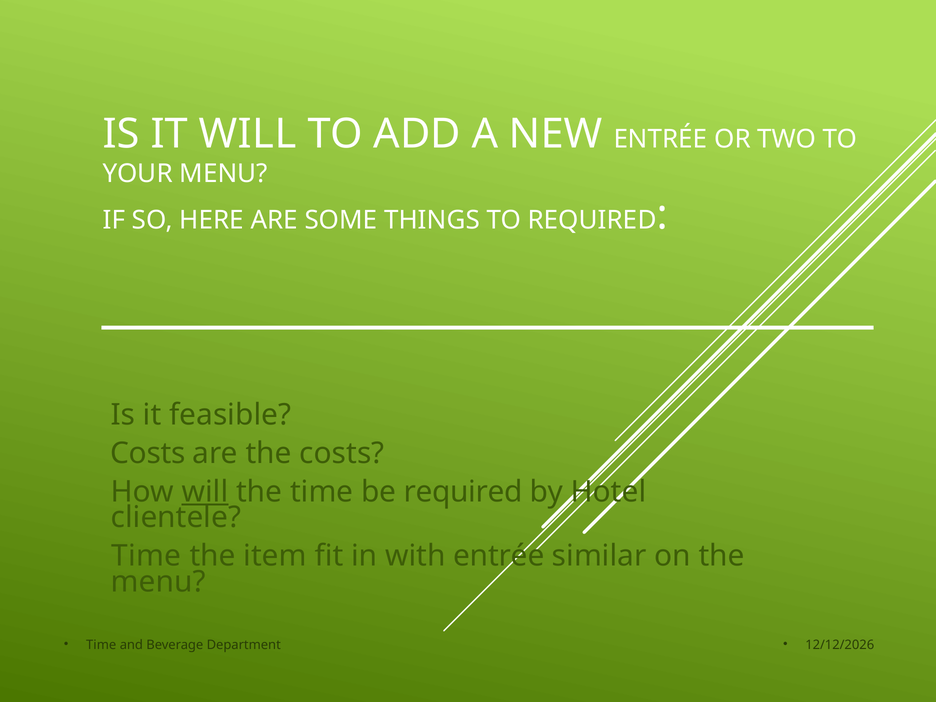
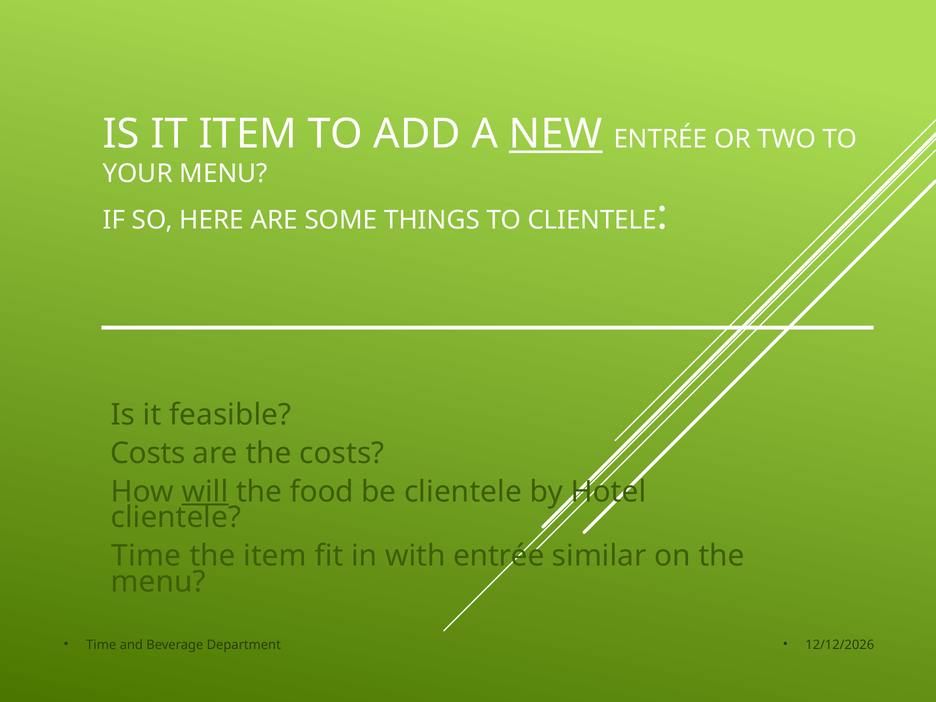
IT WILL: WILL -> ITEM (248, 134)
NEW underline: none -> present (556, 134)
TO REQUIRED: REQUIRED -> CLIENTELE (592, 220)
the time: time -> food (322, 492)
be required: required -> clientele (463, 492)
